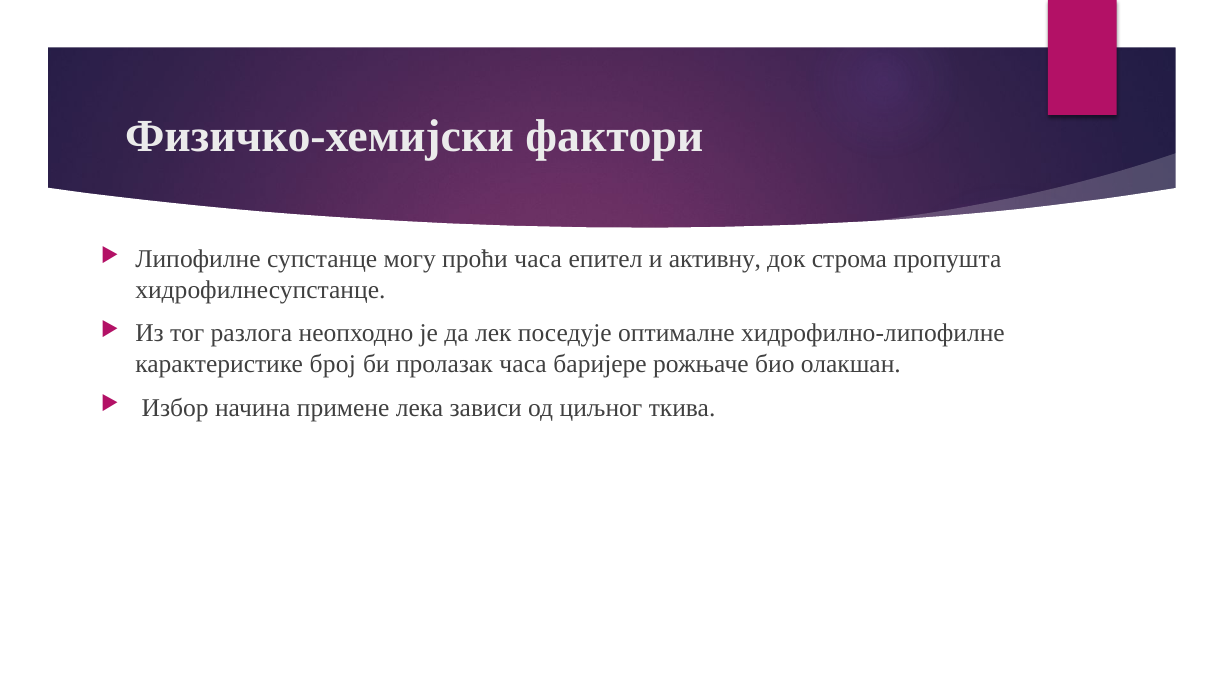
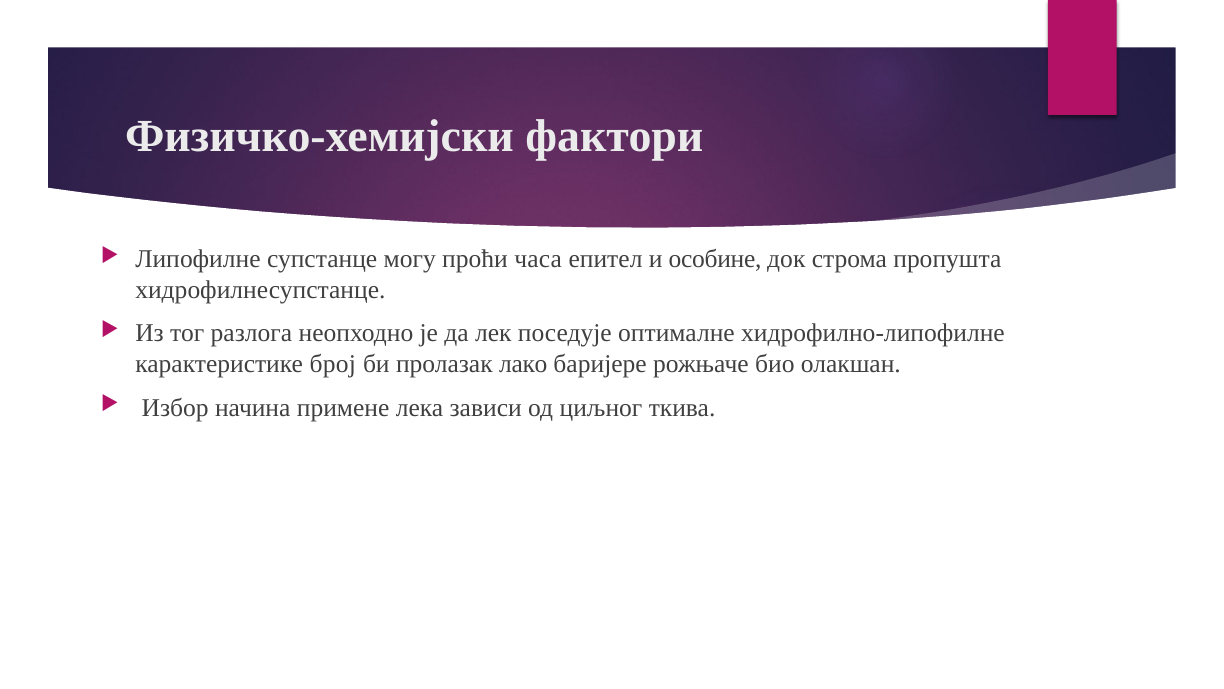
активну: активну -> особине (715, 259)
пролазак часа: часа -> лако (523, 364)
